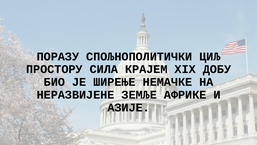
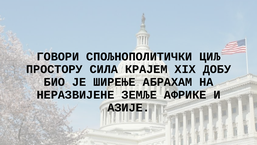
ПОРАЗУ: ПОРАЗУ -> ГОВОРИ (58, 56)
НЕМАЧКЕ: НЕМАЧКЕ -> АБРАХАМ (167, 82)
